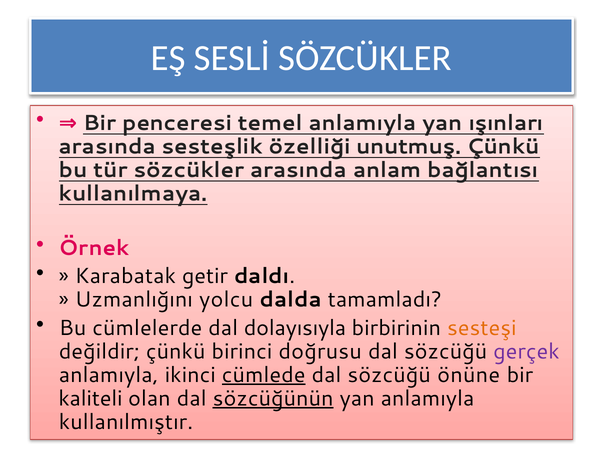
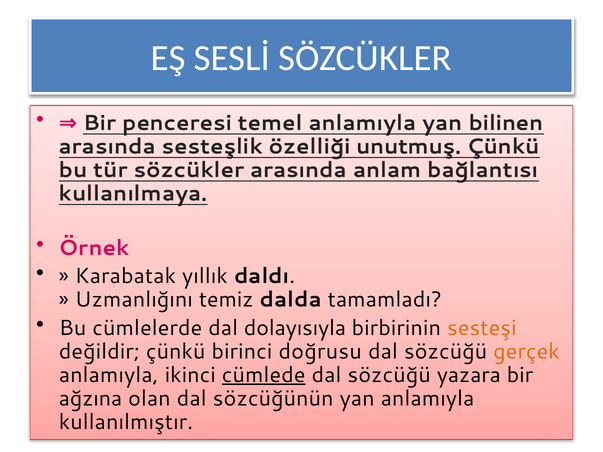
ışınları: ışınları -> bilinen (506, 123)
getir: getir -> yıllık (205, 276)
yolcu: yolcu -> temiz (226, 300)
gerçek colour: purple -> orange (526, 352)
önüne: önüne -> yazara (469, 375)
kaliteli: kaliteli -> ağzına (91, 399)
sözcüğünün underline: present -> none (273, 399)
